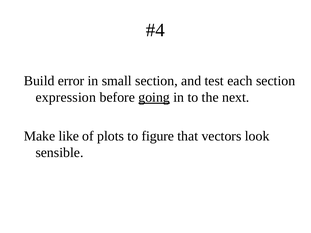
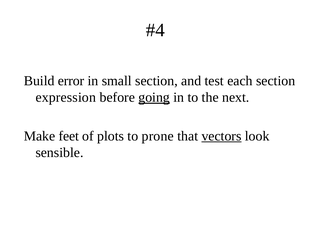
like: like -> feet (69, 136)
figure: figure -> prone (158, 136)
vectors underline: none -> present (222, 136)
